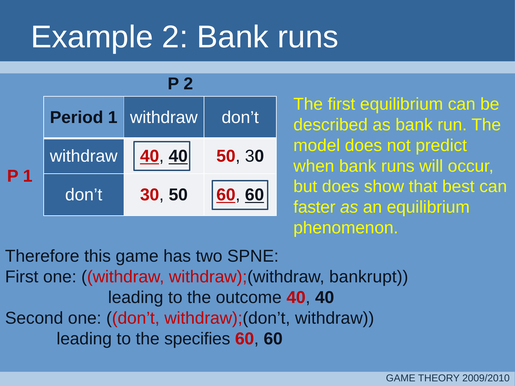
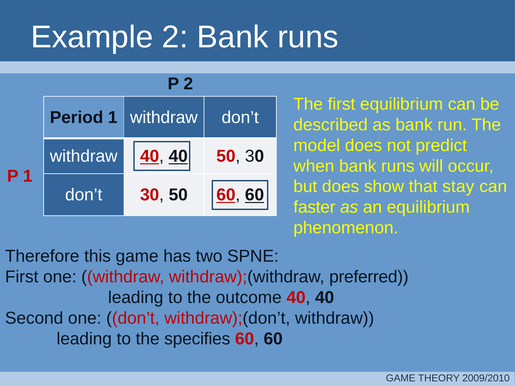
best: best -> stay (458, 187)
bankrupt: bankrupt -> preferred (369, 277)
